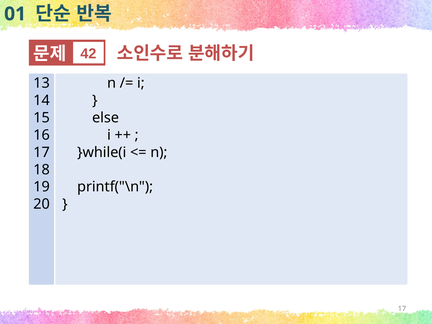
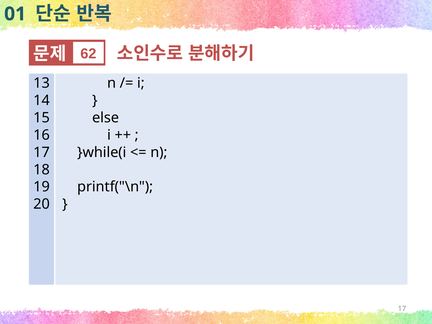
42: 42 -> 62 (88, 54)
